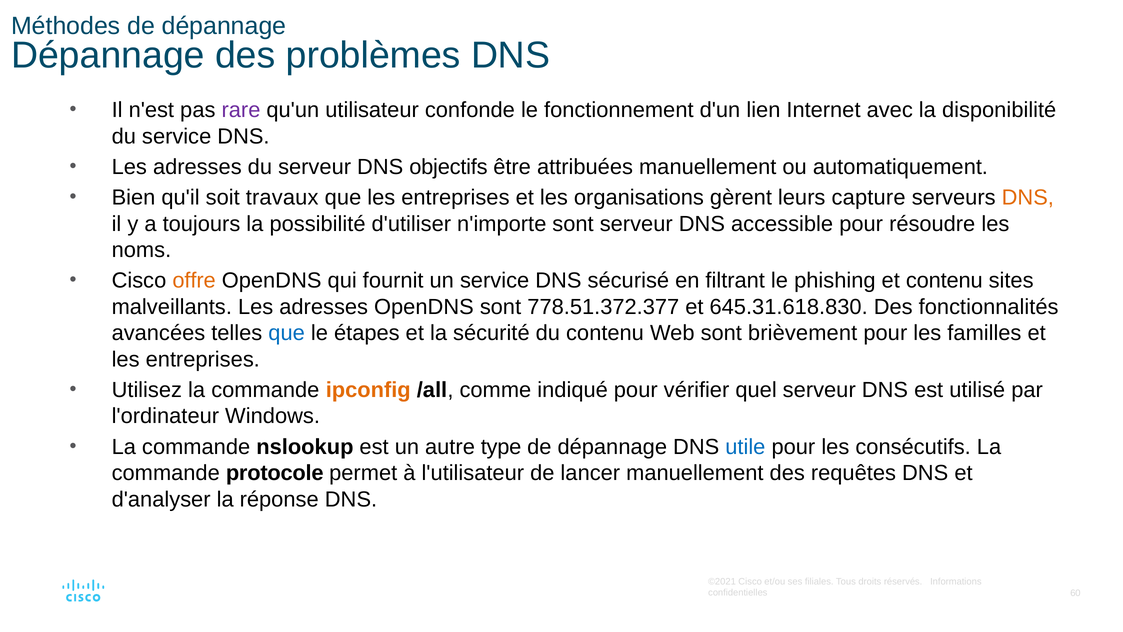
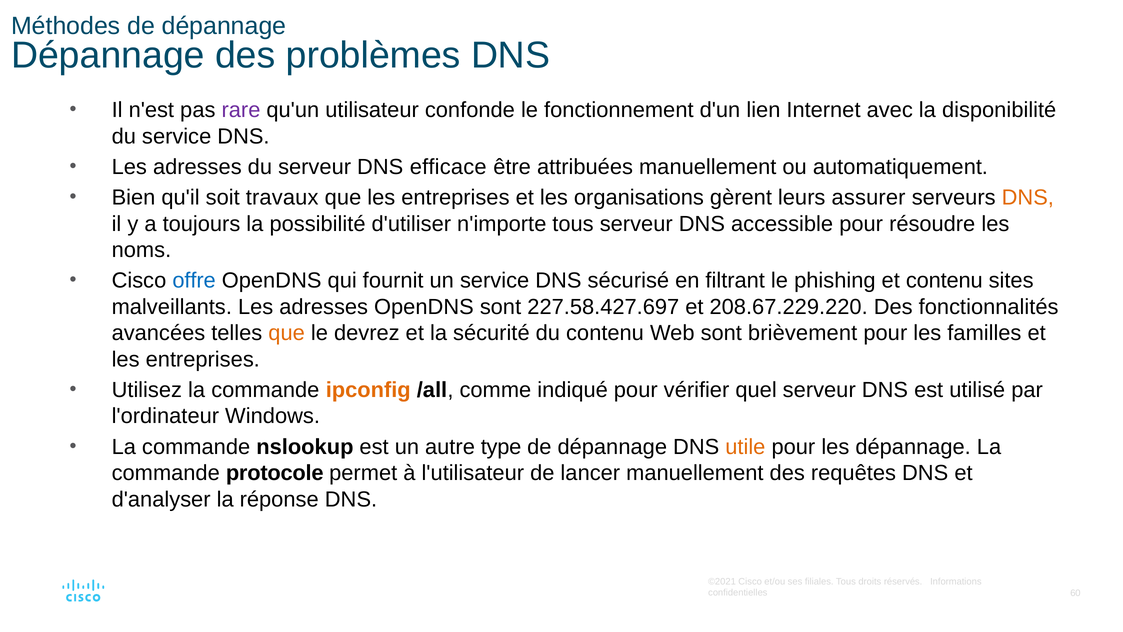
objectifs: objectifs -> efficace (448, 167)
capture: capture -> assurer (869, 198)
n'importe sont: sont -> tous (573, 224)
offre colour: orange -> blue (194, 281)
778.51.372.377: 778.51.372.377 -> 227.58.427.697 (603, 307)
645.31.618.830: 645.31.618.830 -> 208.67.229.220 (789, 307)
que colour: blue -> orange (287, 333)
étapes: étapes -> devrez (367, 333)
utile colour: blue -> orange (745, 447)
les consécutifs: consécutifs -> dépannage (913, 447)
